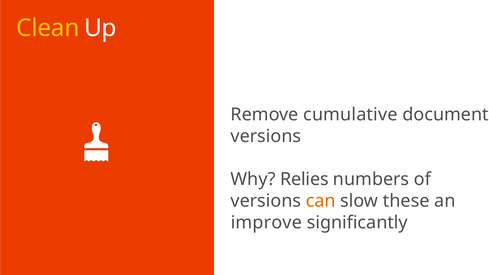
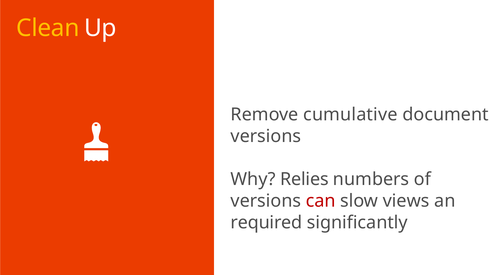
can colour: orange -> red (321, 201)
these: these -> views (406, 201)
improve: improve -> required (266, 222)
